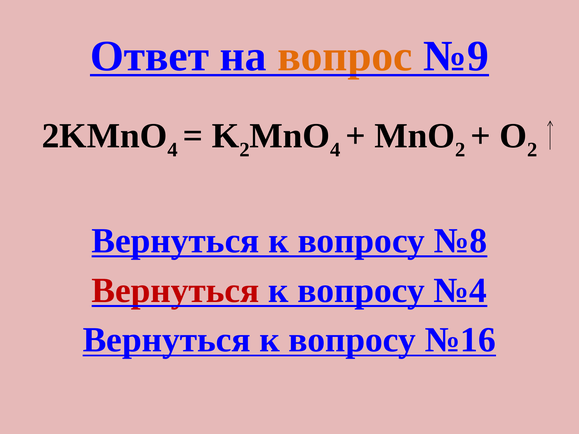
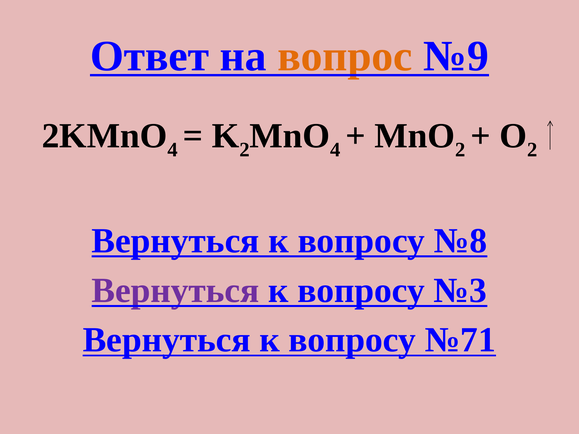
Вернуться colour: red -> purple (176, 291)
№4: №4 -> №3 (460, 291)
№16: №16 -> №71 (460, 340)
